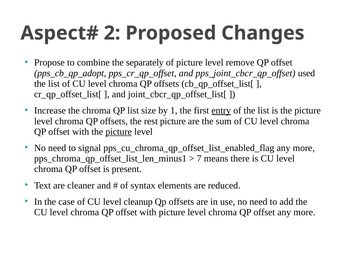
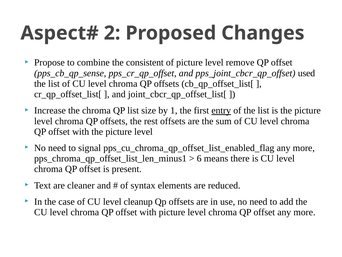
separately: separately -> consistent (145, 62)
pps_cb_qp_adopt: pps_cb_qp_adopt -> pps_cb_qp_sense (70, 73)
rest picture: picture -> offsets (173, 121)
picture underline: present -> none (119, 131)
7: 7 -> 6 (199, 158)
